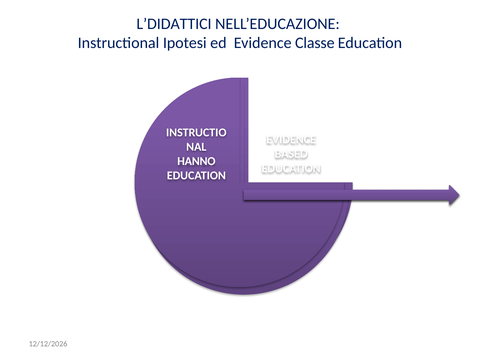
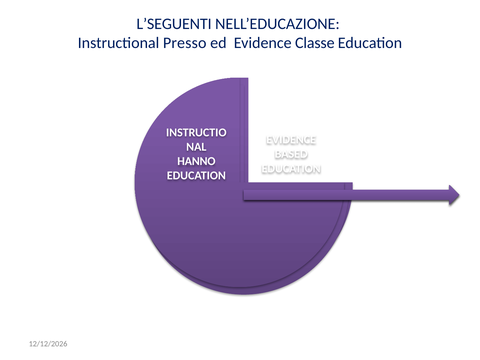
L’DIDATTICI: L’DIDATTICI -> L’SEGUENTI (174, 24)
Ipotesi: Ipotesi -> Presso (185, 43)
